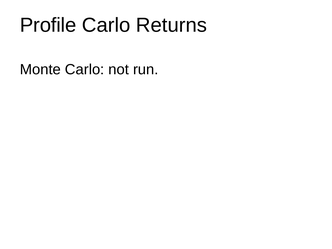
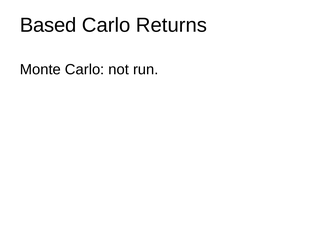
Profile: Profile -> Based (48, 25)
